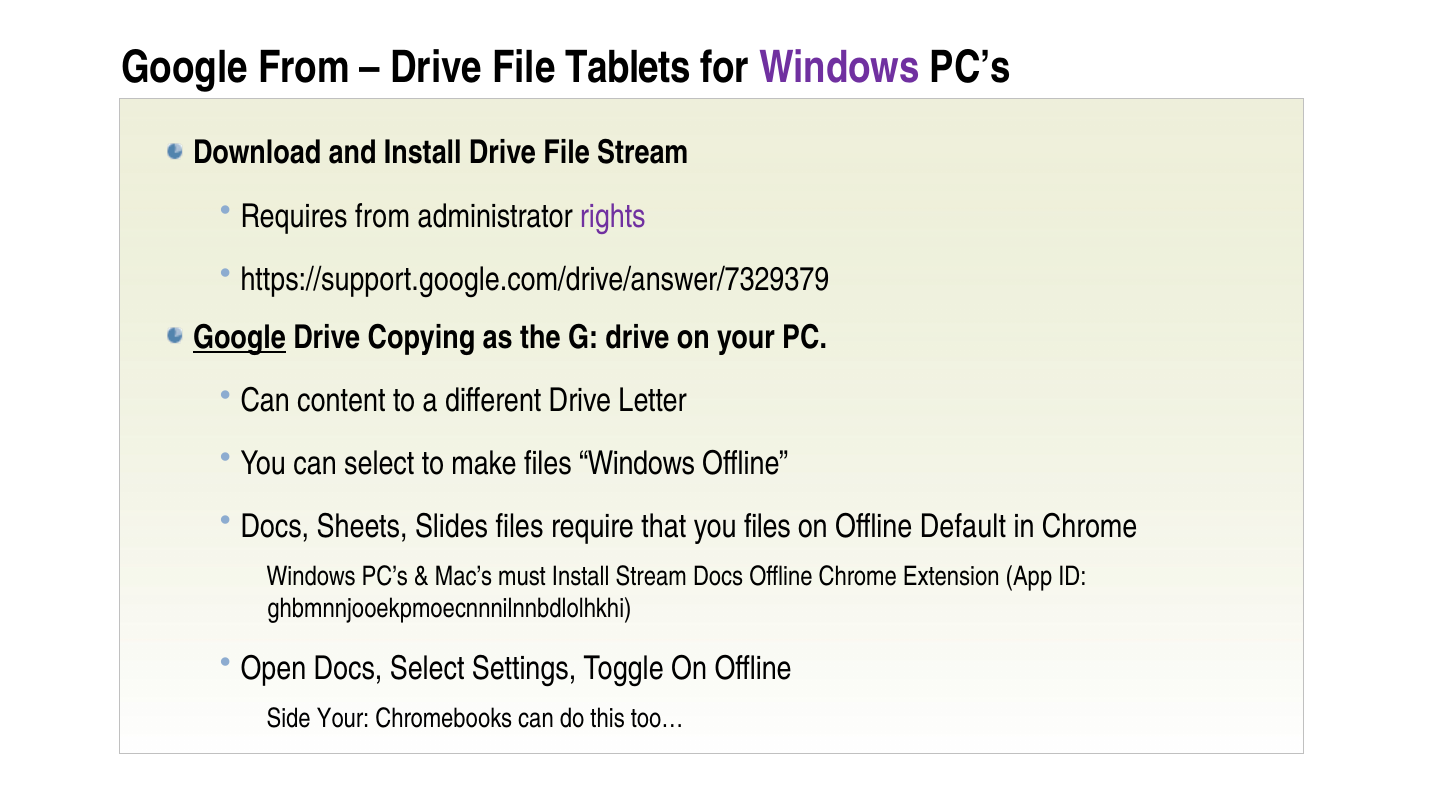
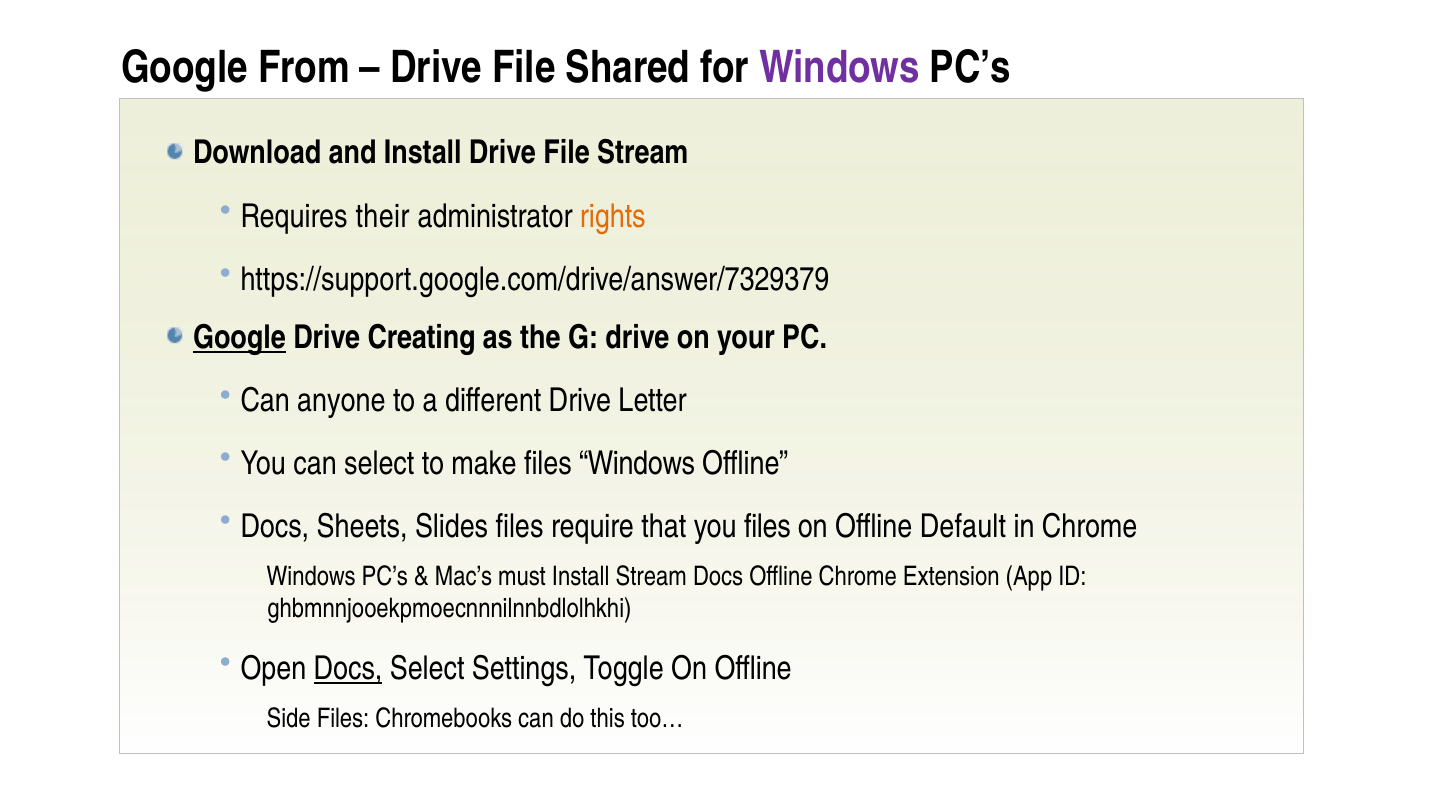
Tablets: Tablets -> Shared (628, 68)
Requires from: from -> their (383, 216)
rights colour: purple -> orange (613, 216)
Copying: Copying -> Creating (422, 338)
content: content -> anyone (341, 401)
Docs underline: none -> present (348, 669)
Side Your: Your -> Files (343, 719)
